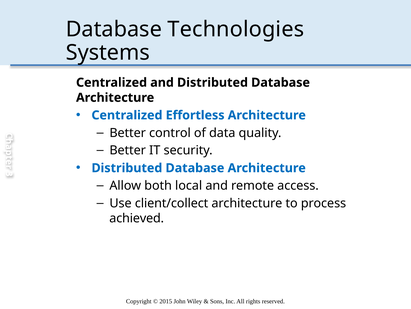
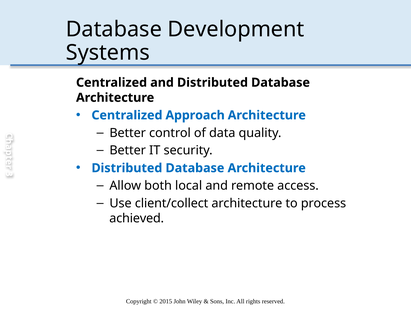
Technologies: Technologies -> Development (236, 29)
Effortless: Effortless -> Approach (195, 115)
